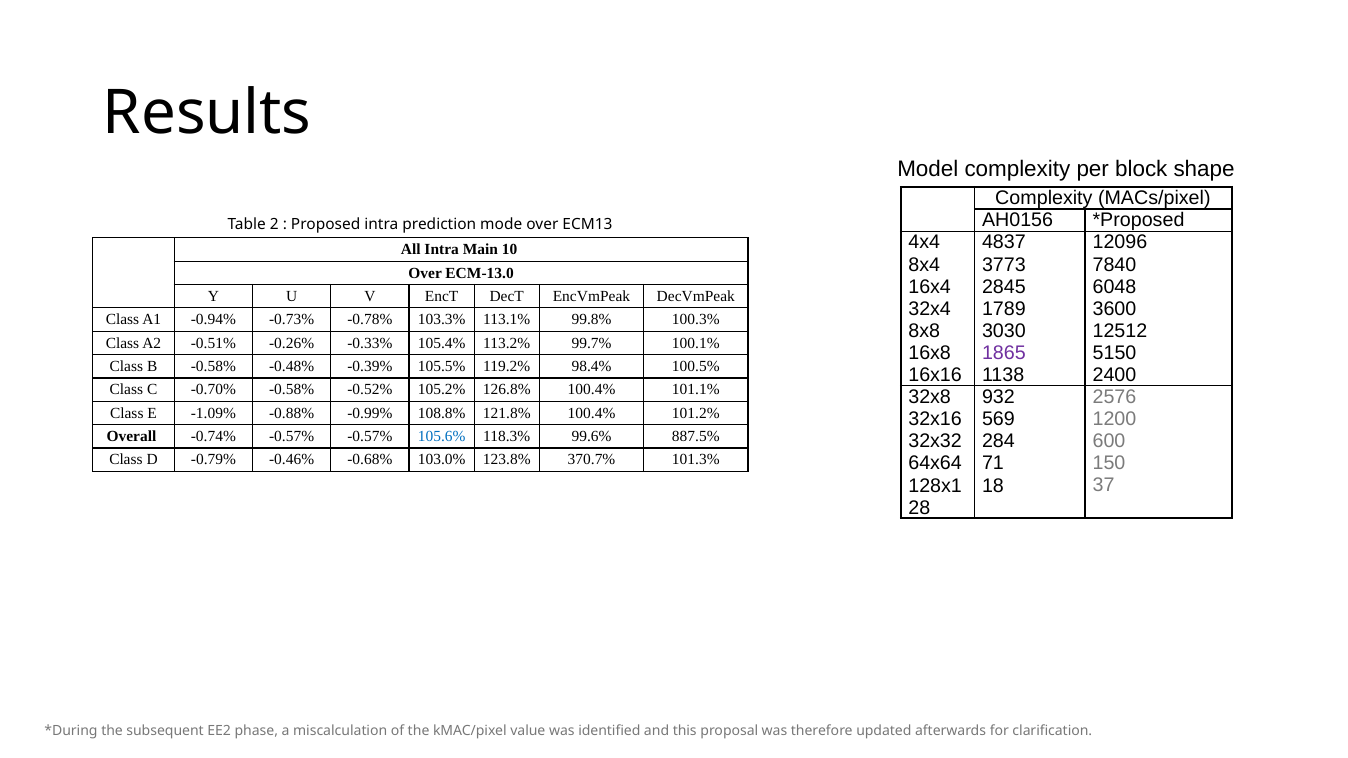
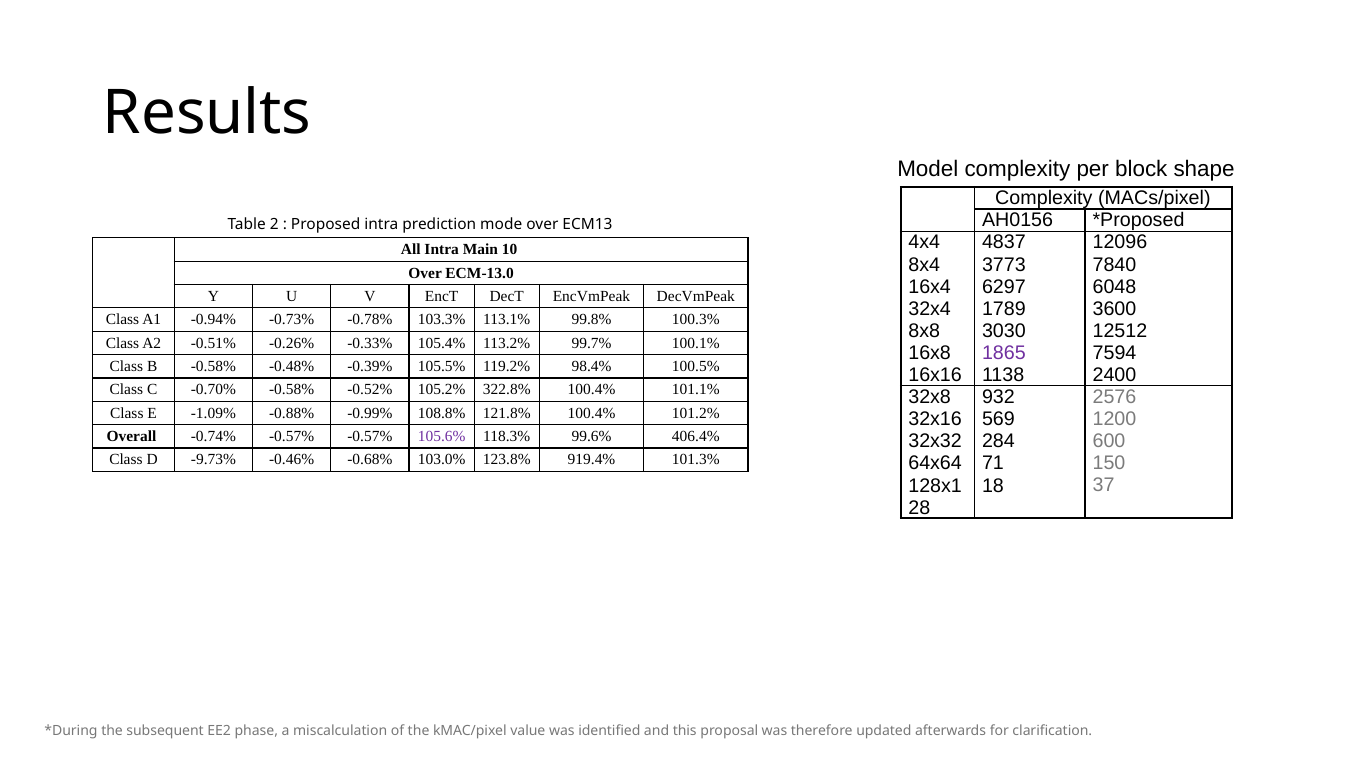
2845: 2845 -> 6297 (1004, 287)
5150: 5150 -> 7594 (1115, 353)
126.8%: 126.8% -> 322.8% (507, 390)
105.6% colour: blue -> purple (442, 437)
887.5%: 887.5% -> 406.4% (696, 437)
-0.79%: -0.79% -> -9.73% (213, 460)
370.7%: 370.7% -> 919.4% (592, 460)
